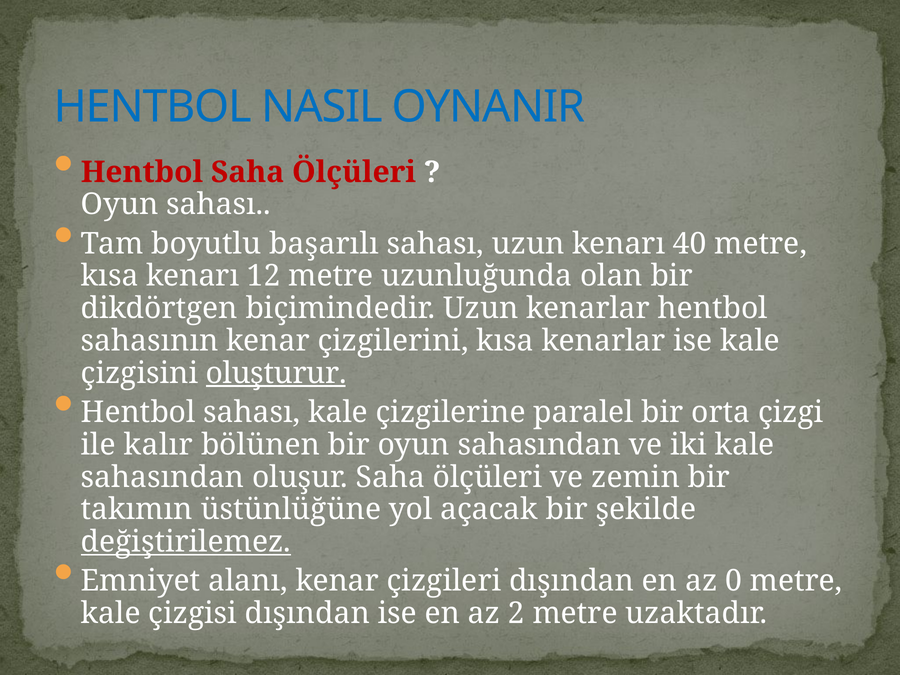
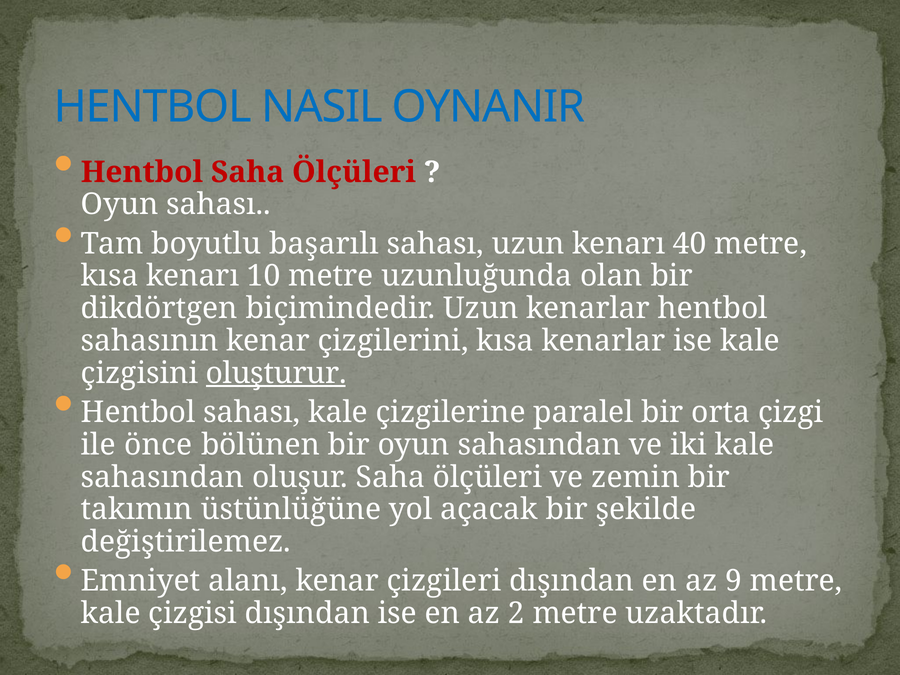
12: 12 -> 10 (264, 276)
kalır: kalır -> önce (158, 445)
değiştirilemez underline: present -> none (186, 542)
0: 0 -> 9 (734, 581)
